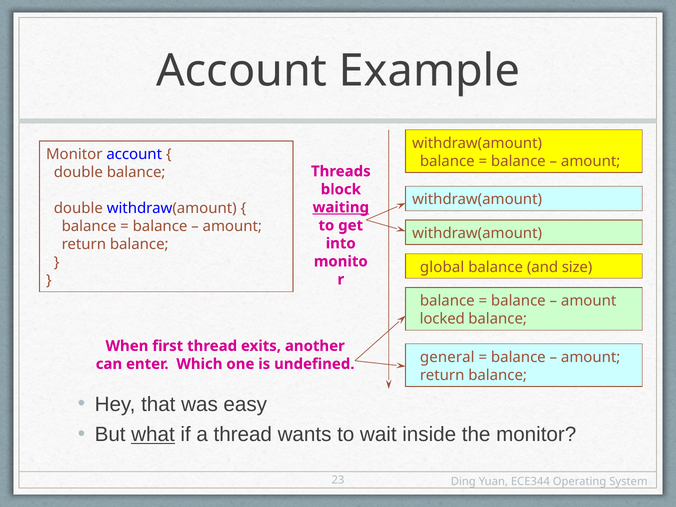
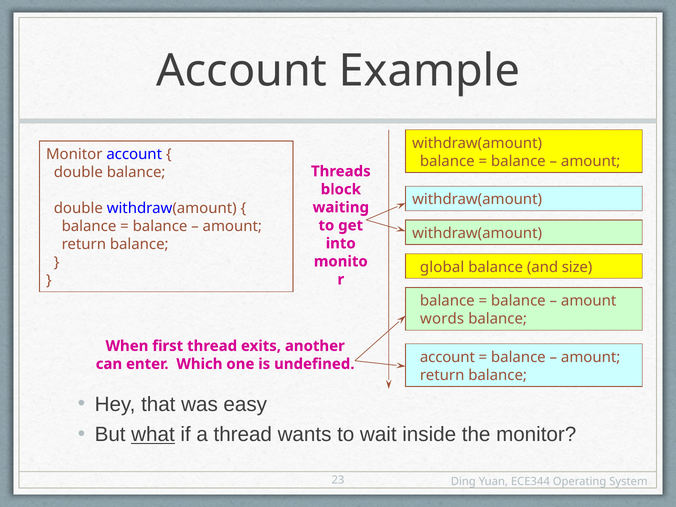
waiting underline: present -> none (341, 207)
locked: locked -> words (442, 319)
general: general -> account (447, 357)
